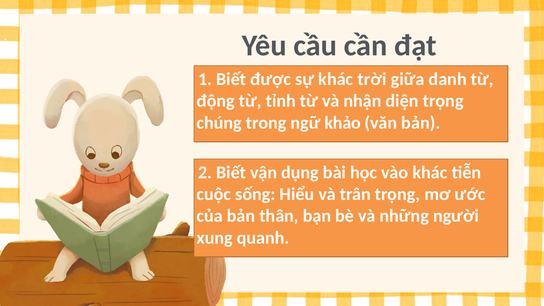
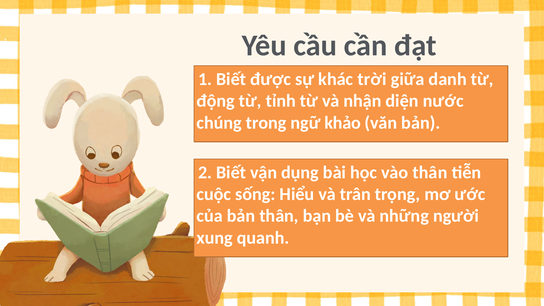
diện trọng: trọng -> nước (443, 101)
vào khác: khác -> thân (430, 172)
